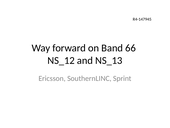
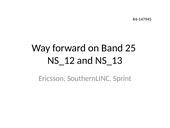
66: 66 -> 25 (131, 48)
